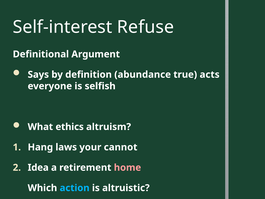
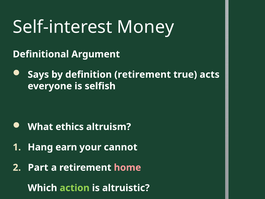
Refuse: Refuse -> Money (146, 27)
definition abundance: abundance -> retirement (143, 74)
laws: laws -> earn (66, 147)
Idea: Idea -> Part (38, 167)
action colour: light blue -> light green (75, 188)
